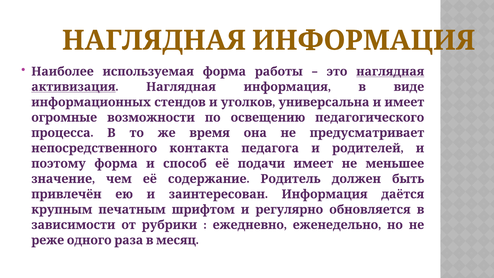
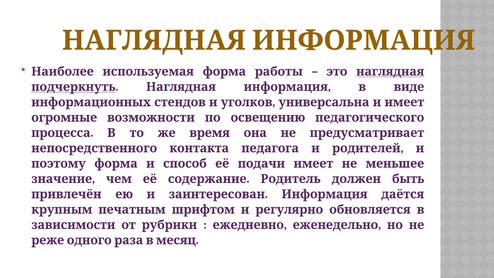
активизация: активизация -> подчеркнуть (73, 87)
